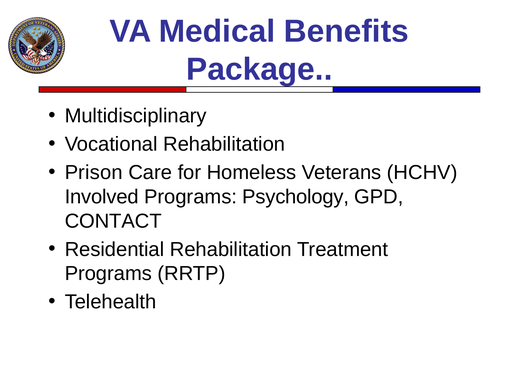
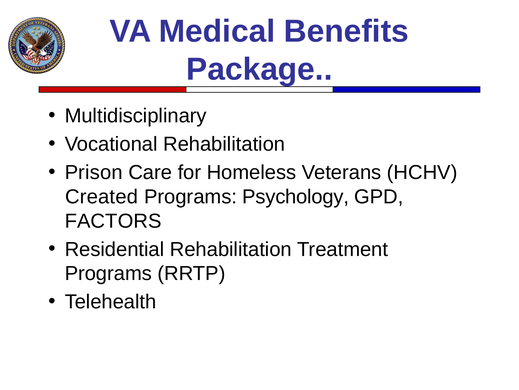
Involved: Involved -> Created (102, 196)
CONTACT: CONTACT -> FACTORS (113, 221)
